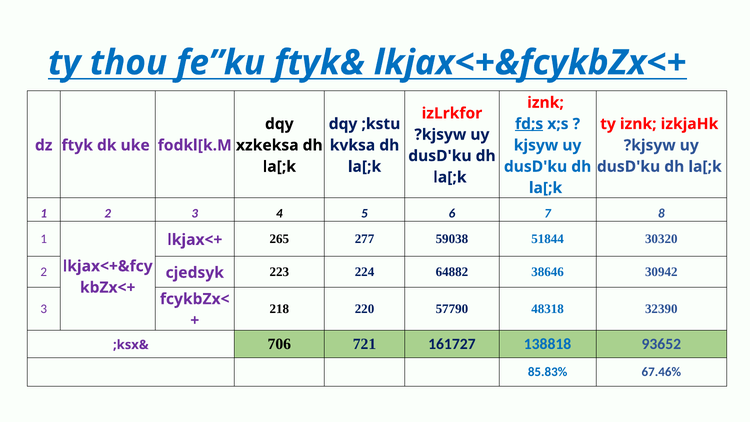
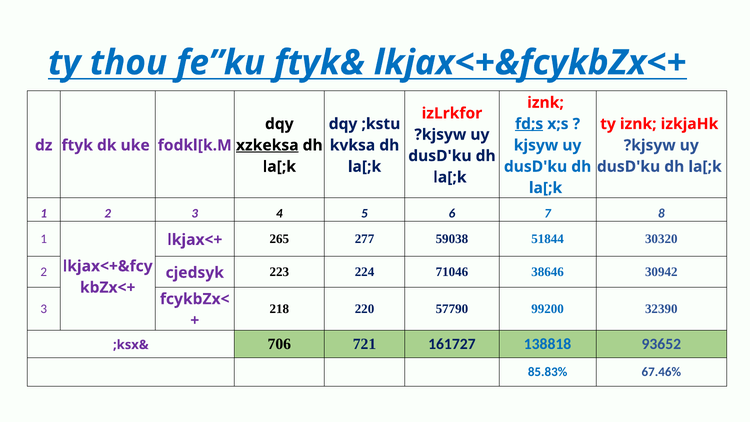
xzkeksa underline: none -> present (267, 145)
64882: 64882 -> 71046 (452, 272)
48318: 48318 -> 99200 (548, 309)
